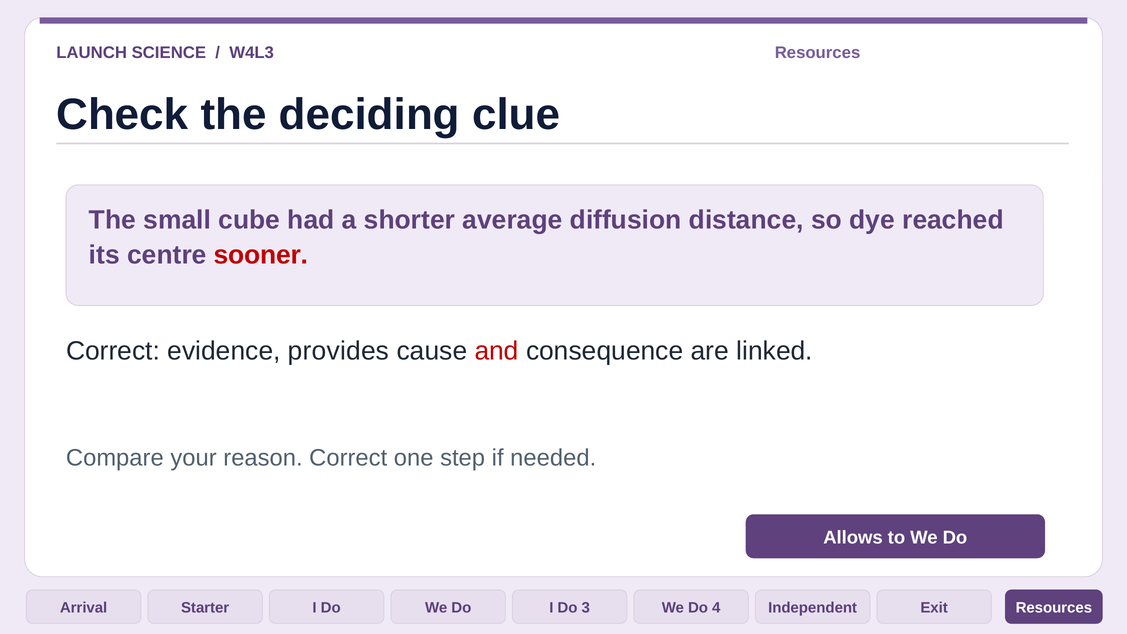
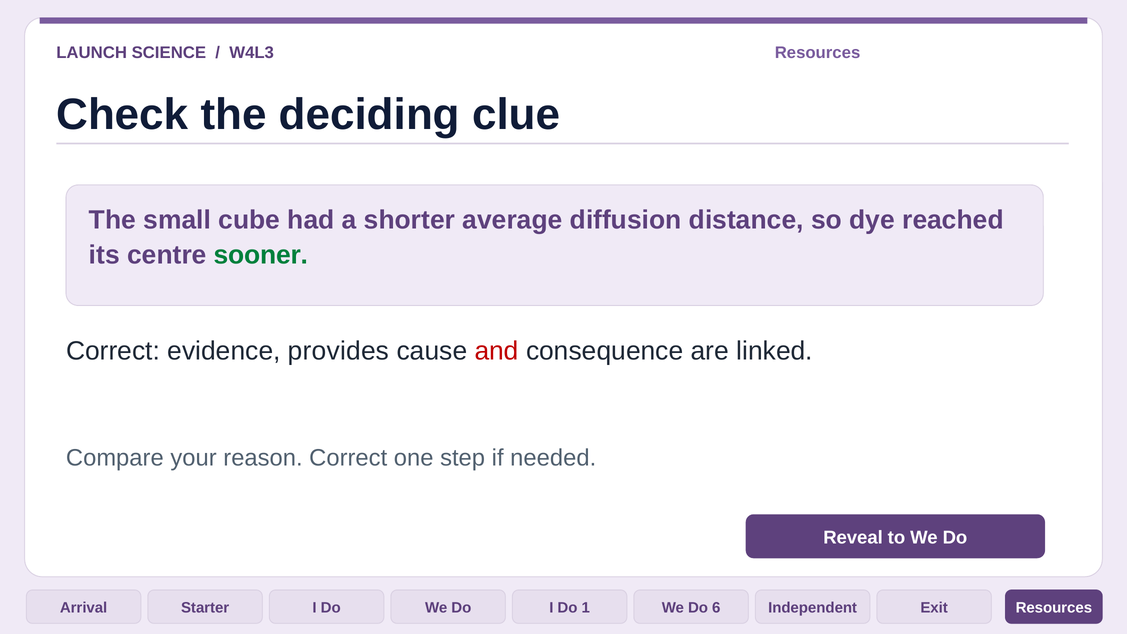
sooner colour: red -> green (261, 255)
Allows: Allows -> Reveal (853, 537)
3: 3 -> 1 (586, 608)
4: 4 -> 6 (716, 608)
